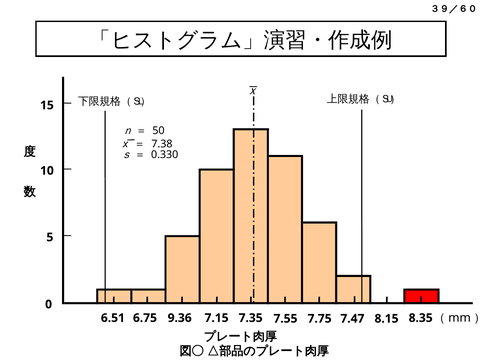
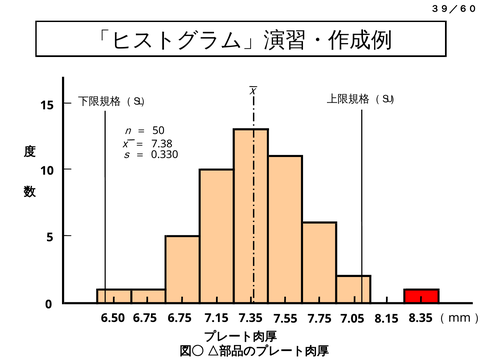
6.51: 6.51 -> 6.50 (113, 318)
6.75 9.36: 9.36 -> 6.75 (180, 318)
7.47: 7.47 -> 7.05 (352, 318)
